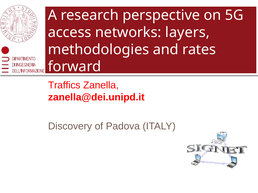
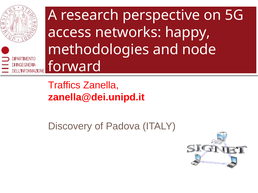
layers: layers -> happy (188, 32)
rates: rates -> node (199, 50)
